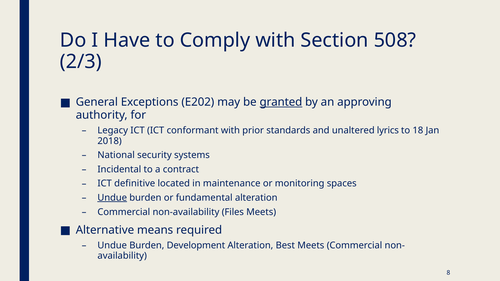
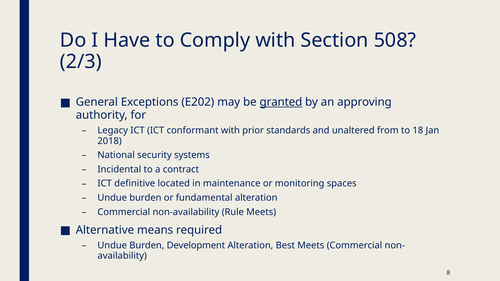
lyrics: lyrics -> from (388, 130)
Undue underline: present -> none (112, 198)
Files: Files -> Rule (233, 212)
